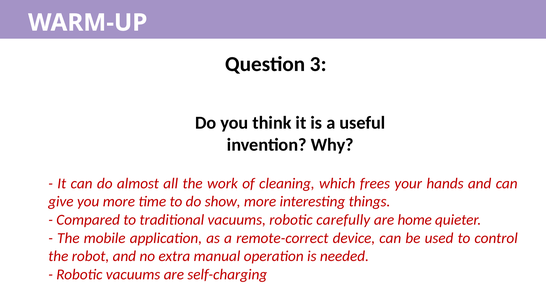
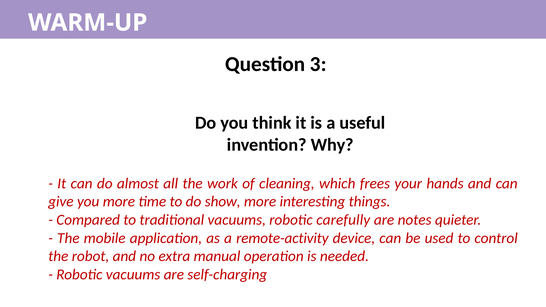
home: home -> notes (415, 220)
remote-correct: remote-correct -> remote-activity (282, 238)
